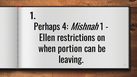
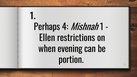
portion: portion -> evening (70, 49)
leaving: leaving -> portion (71, 60)
